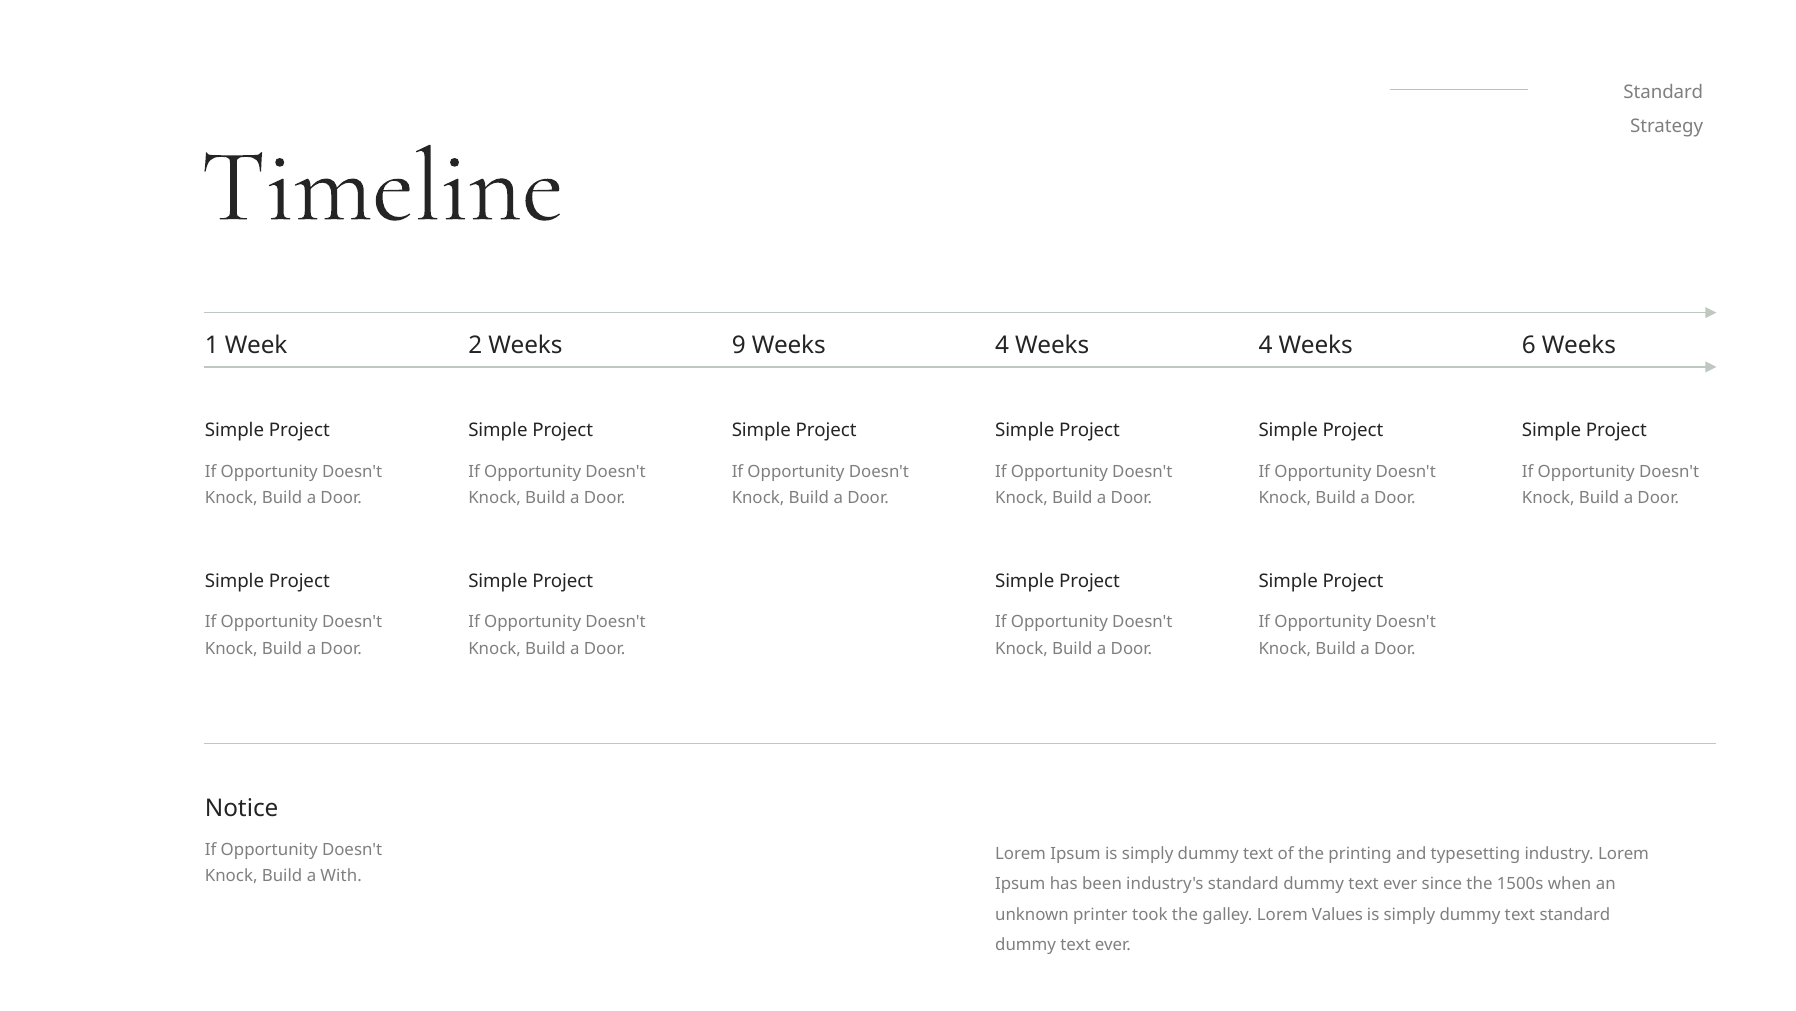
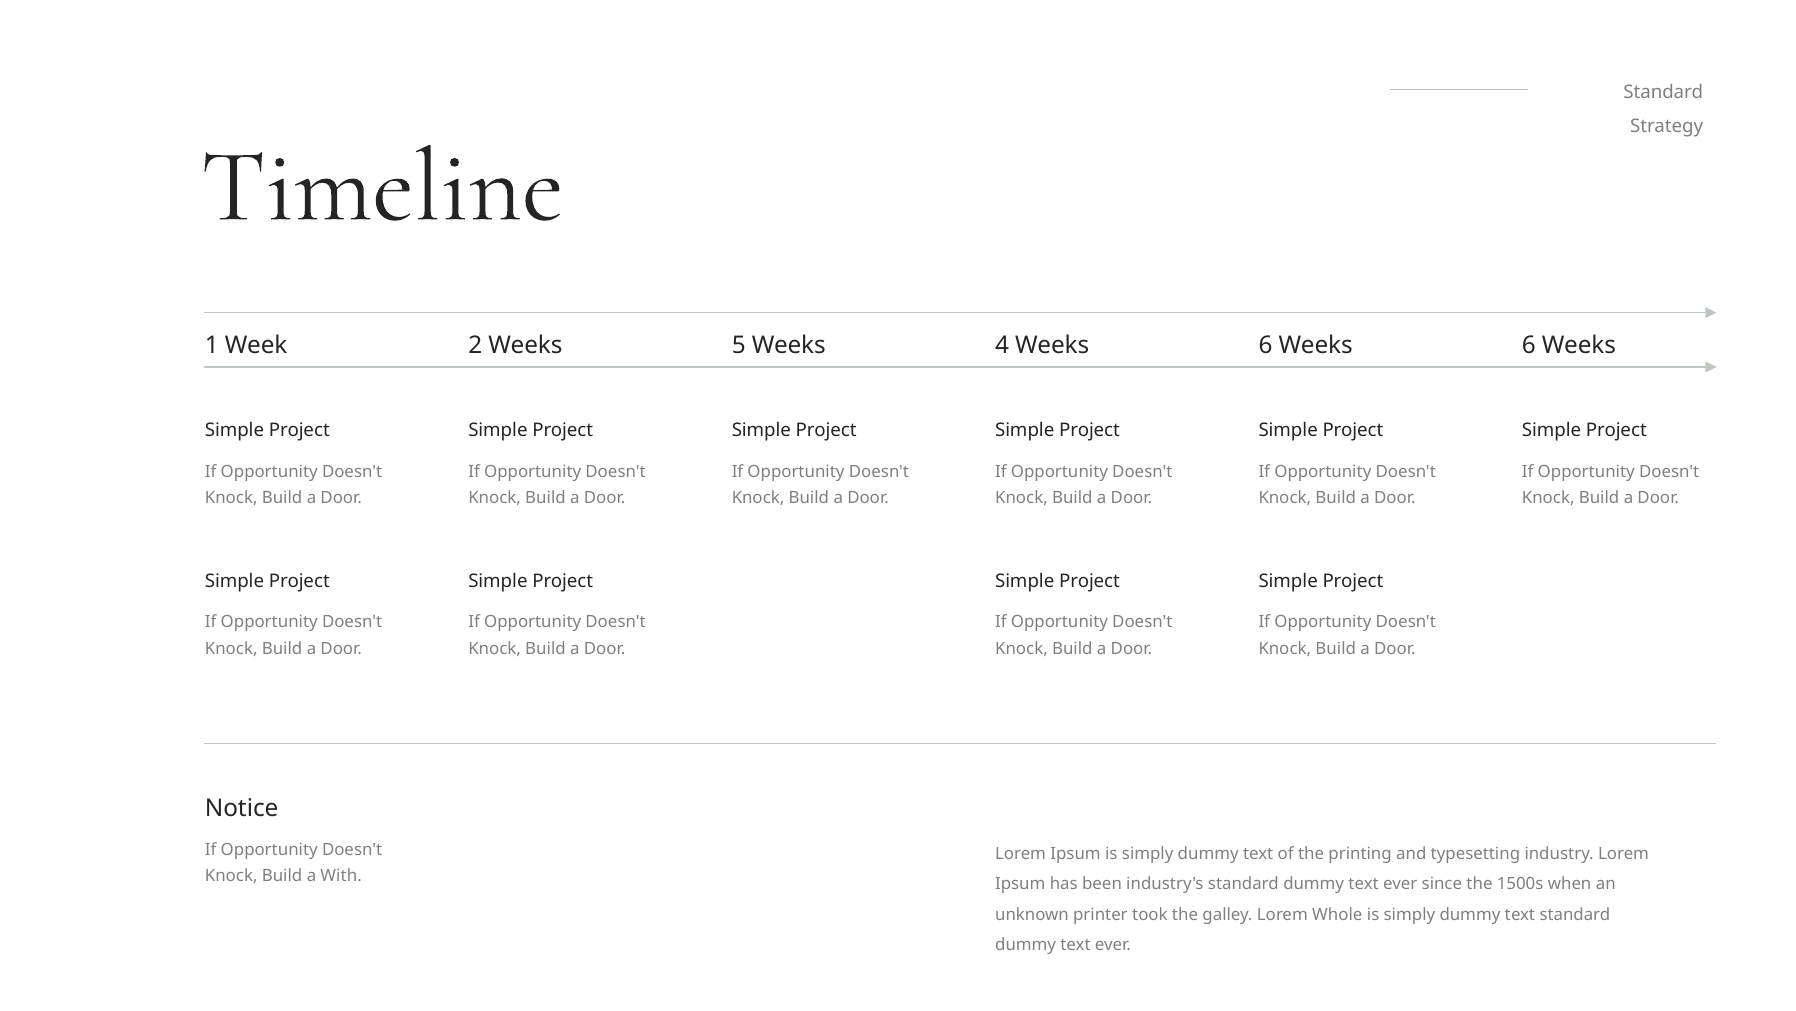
9: 9 -> 5 (739, 345)
4 Weeks 4: 4 -> 6 (1266, 345)
Values: Values -> Whole (1337, 914)
